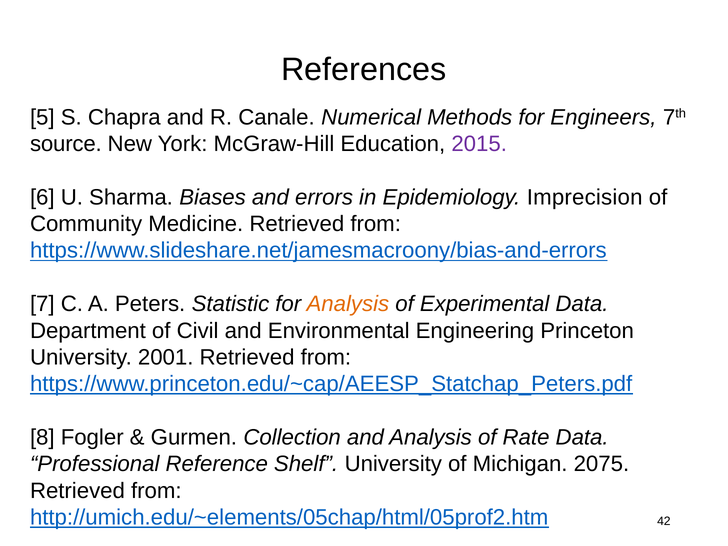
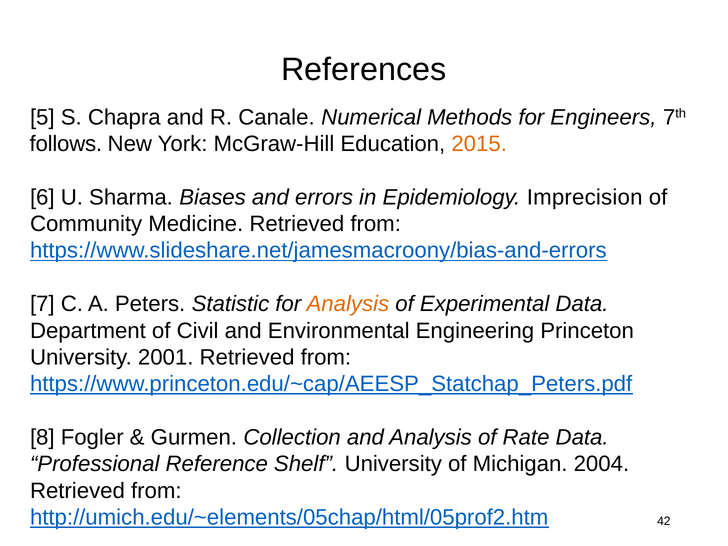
source: source -> follows (66, 144)
2015 colour: purple -> orange (479, 144)
2075: 2075 -> 2004 (601, 464)
